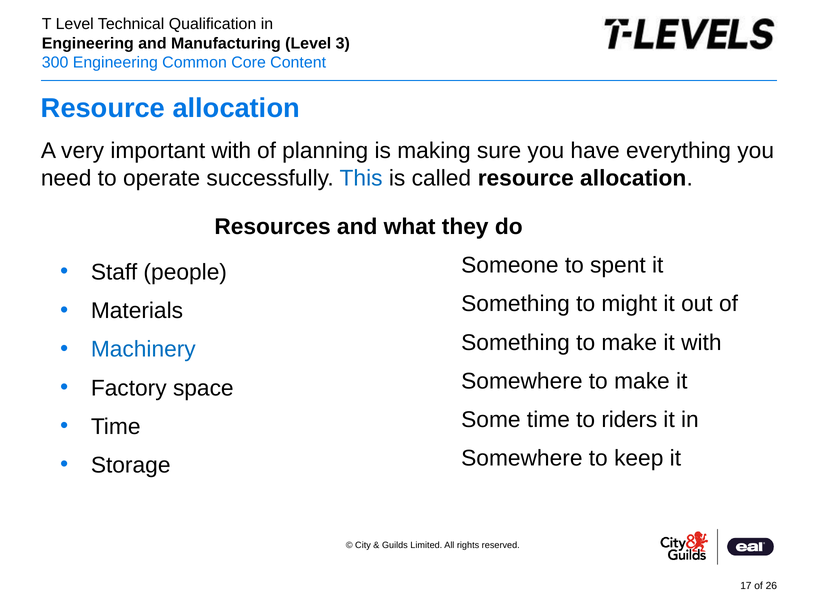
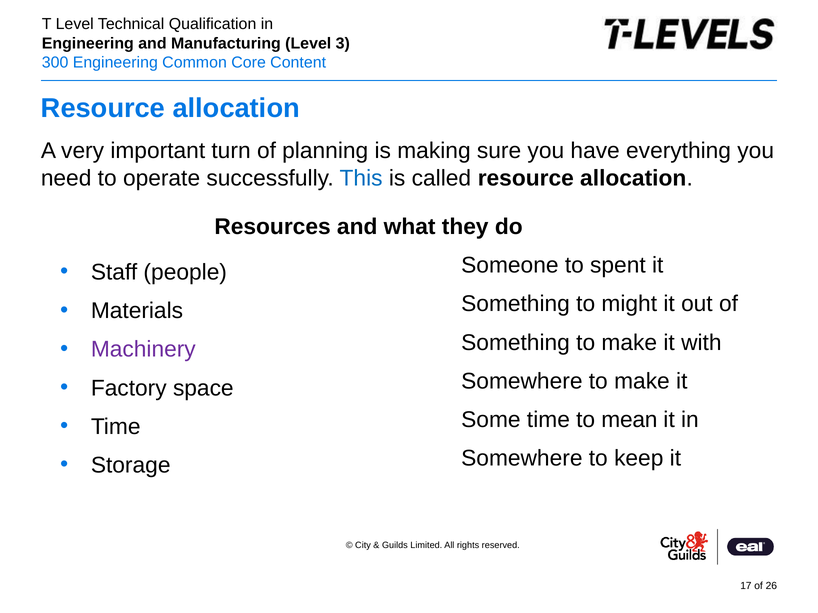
important with: with -> turn (231, 151)
Machinery colour: blue -> purple (143, 350)
riders: riders -> mean (629, 420)
